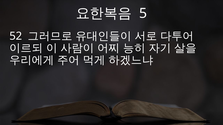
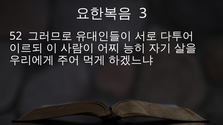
5: 5 -> 3 (143, 13)
